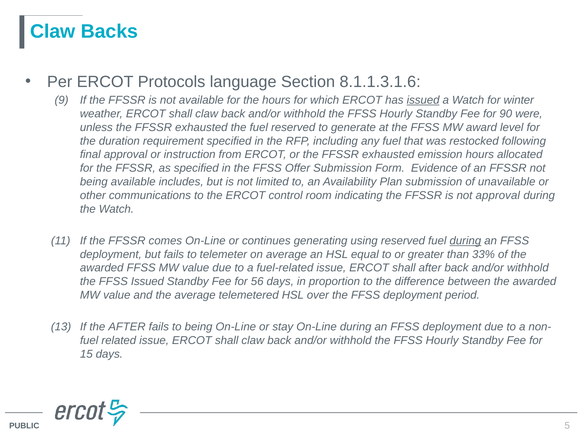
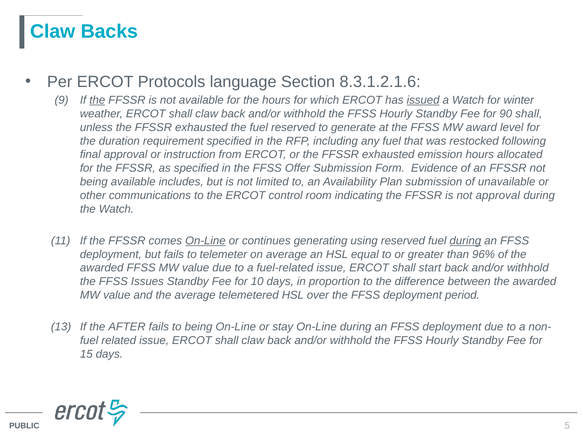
8.1.1.3.1.6: 8.1.1.3.1.6 -> 8.3.1.2.1.6 (380, 82)
the underline: none -> present (97, 100)
90 were: were -> shall (529, 114)
On-Line underline: none -> present (205, 241)
33%: 33% -> 96% (484, 254)
shall after: after -> start (430, 268)
FFSS Issued: Issued -> Issues (147, 282)
56: 56 -> 10 (257, 282)
